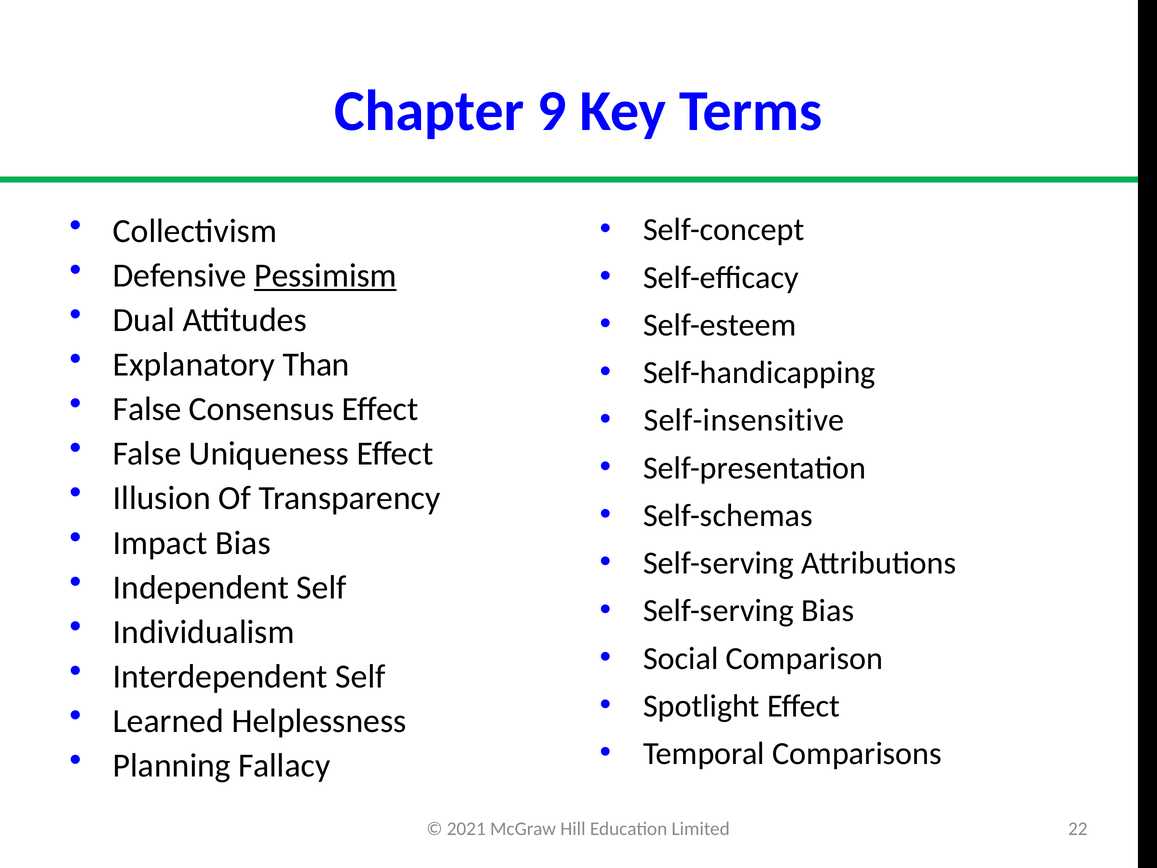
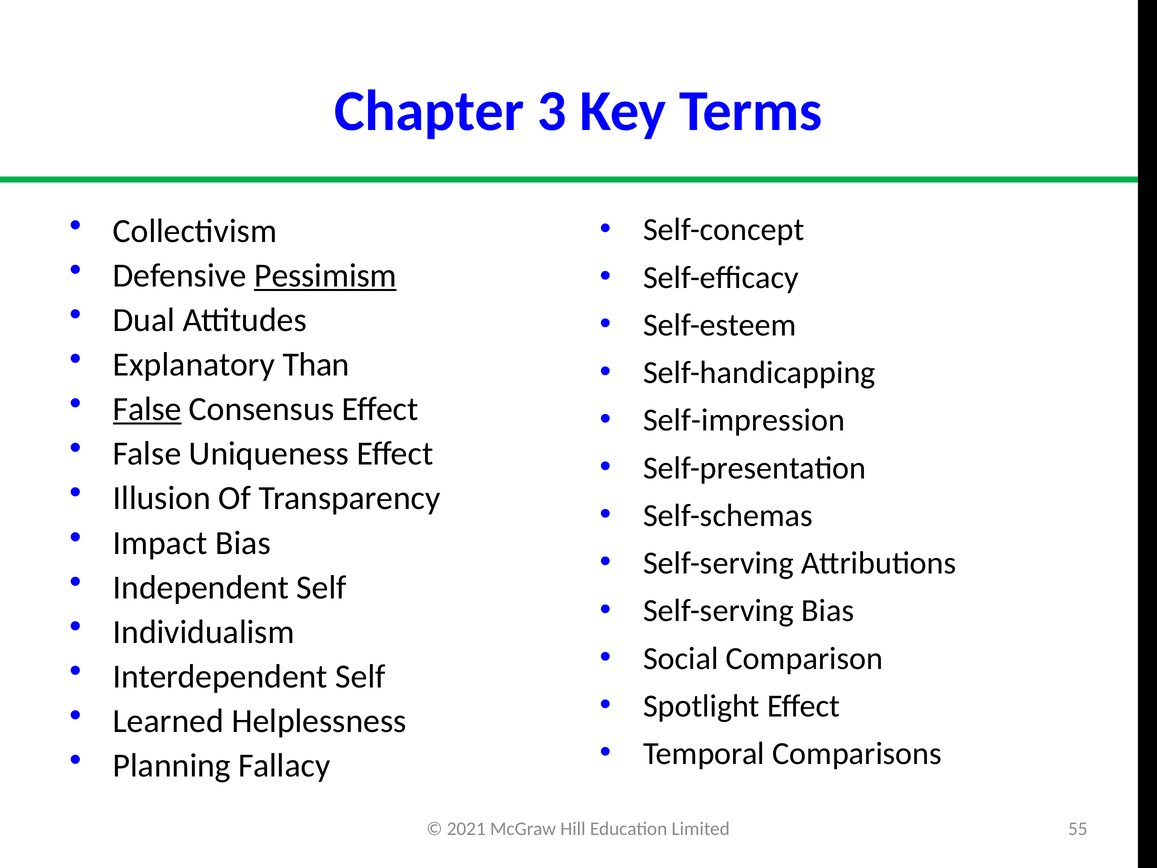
9: 9 -> 3 (552, 111)
False underline: none -> present (147, 409)
Self-insensitive: Self-insensitive -> Self-impression (744, 420)
22: 22 -> 55 (1078, 829)
